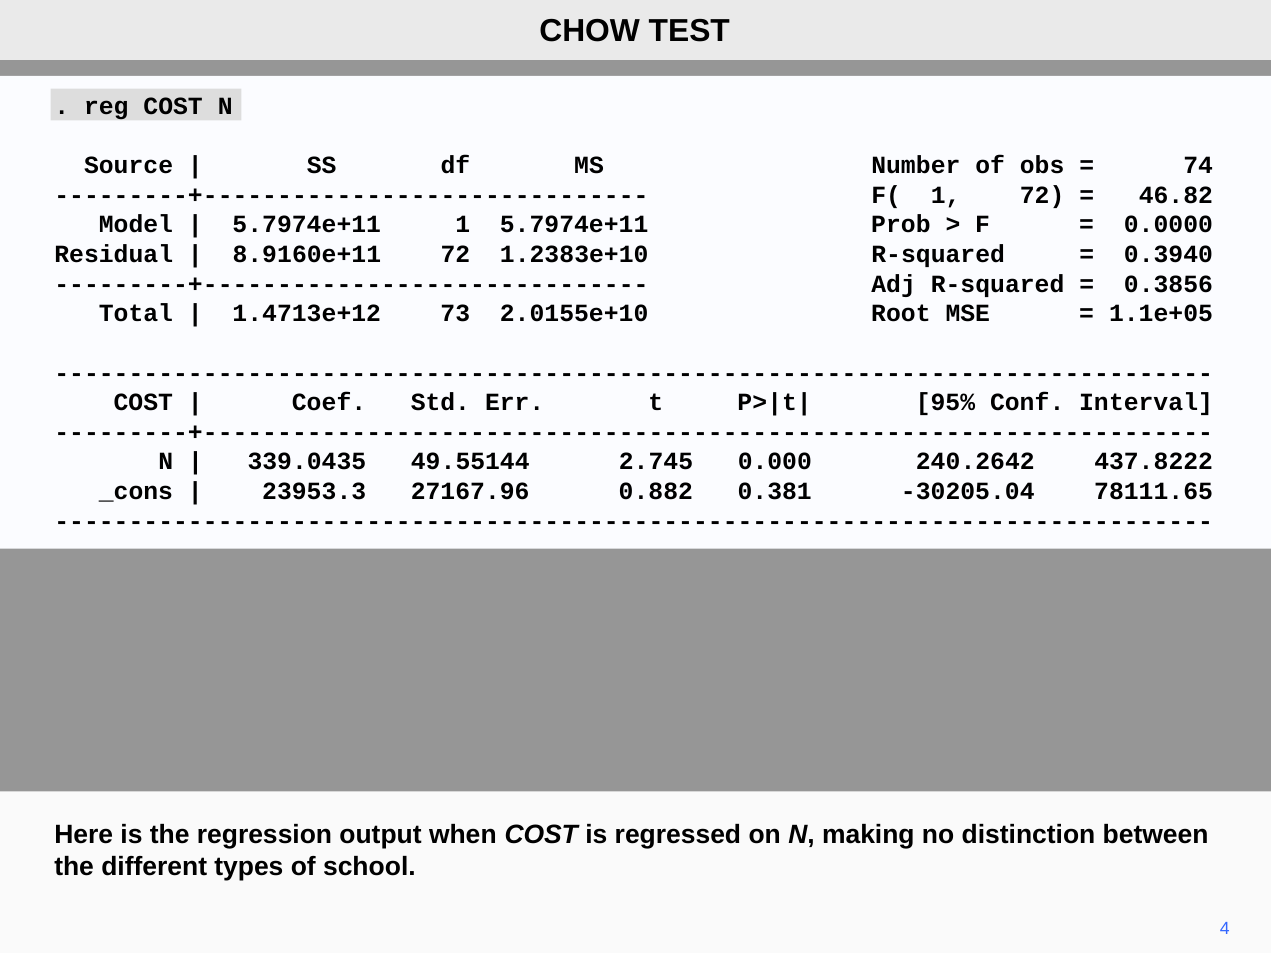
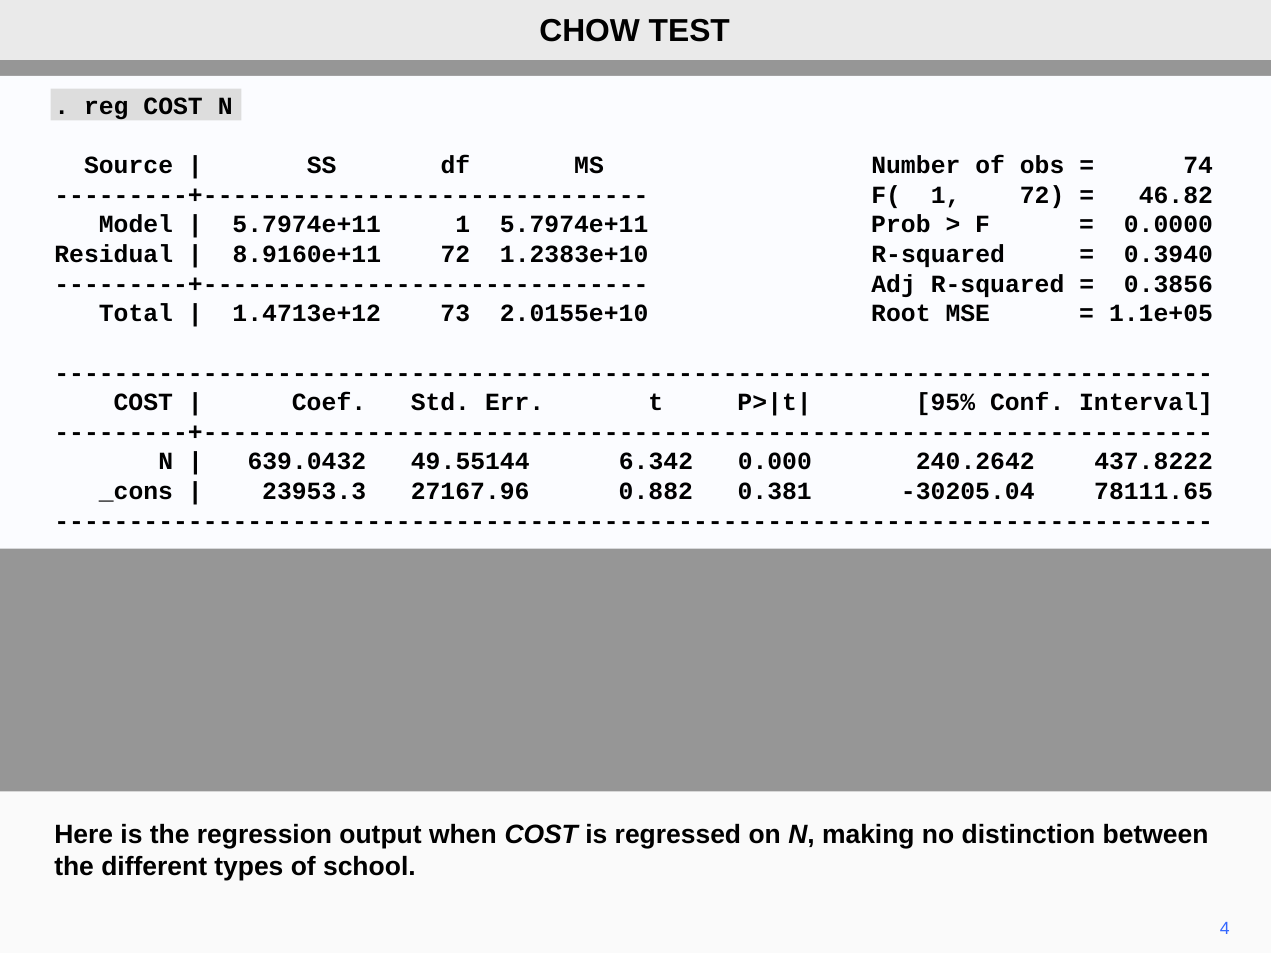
339.0435: 339.0435 -> 639.0432 (307, 462)
2.745: 2.745 -> 6.342 (656, 462)
